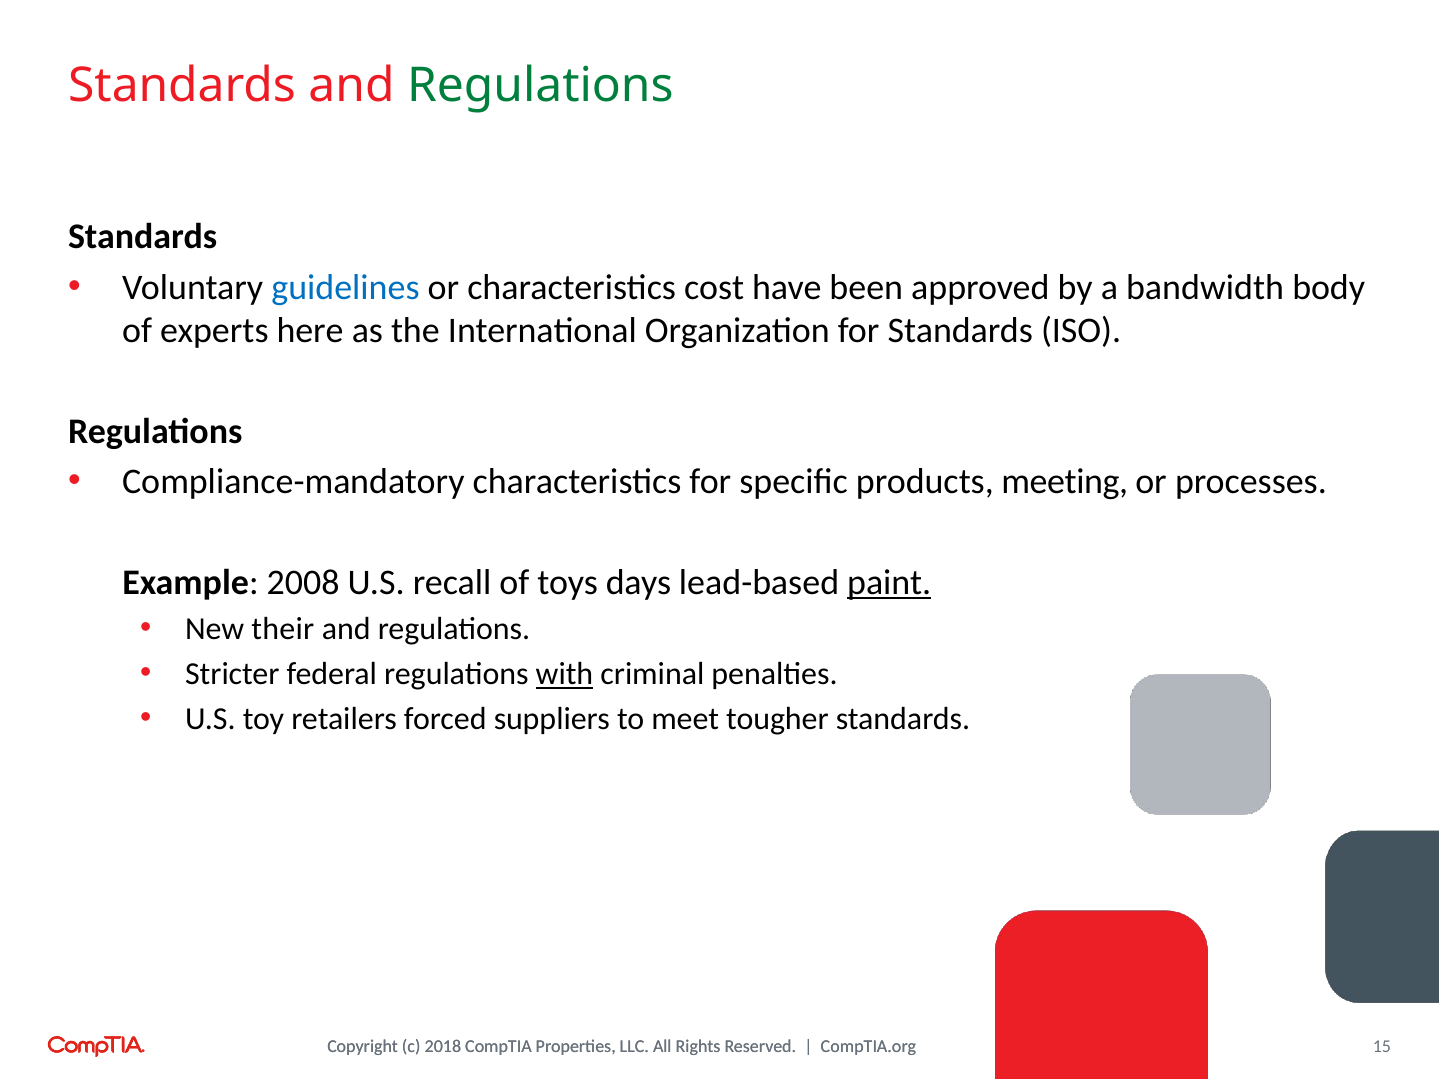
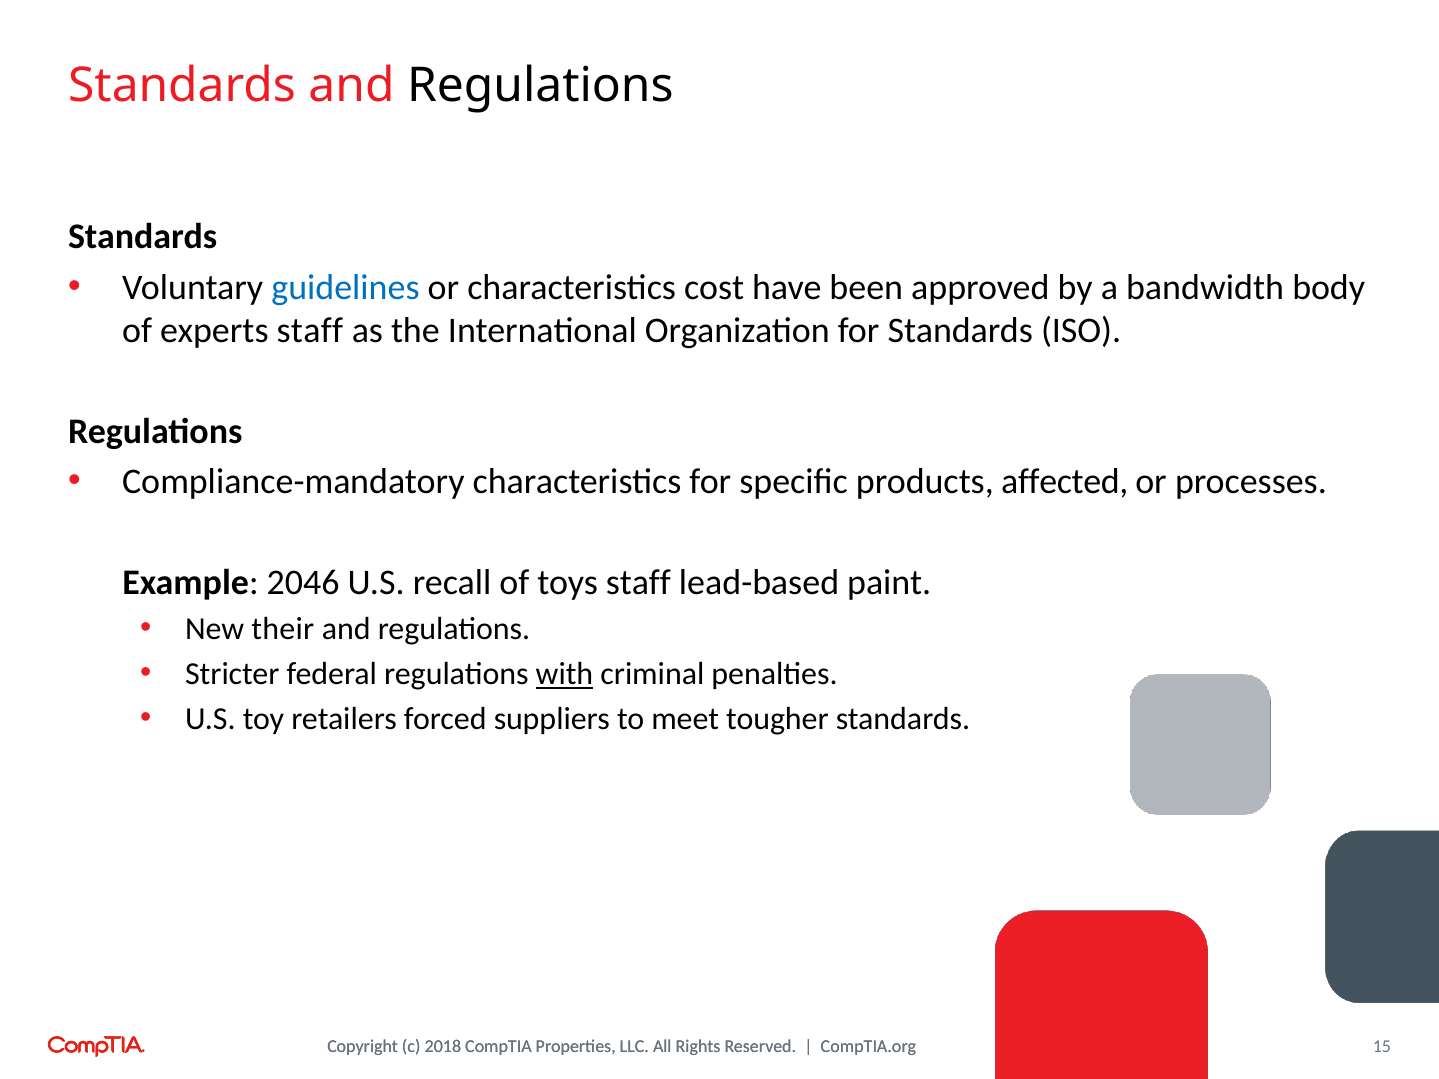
Regulations colour: green -> black (540, 86)
experts here: here -> staff (310, 331)
meeting: meeting -> affected (1065, 482)
2008: 2008 -> 2046 (303, 582)
toys days: days -> staff (638, 582)
paint underline: present -> none (889, 582)
